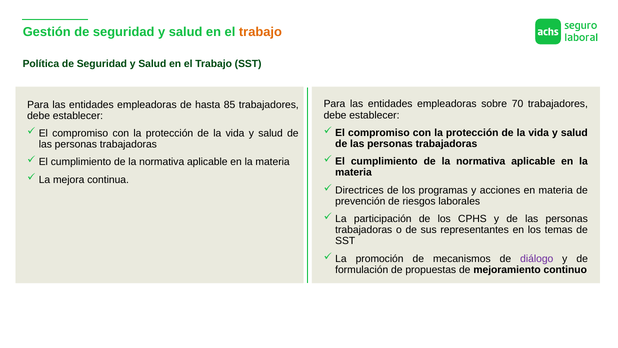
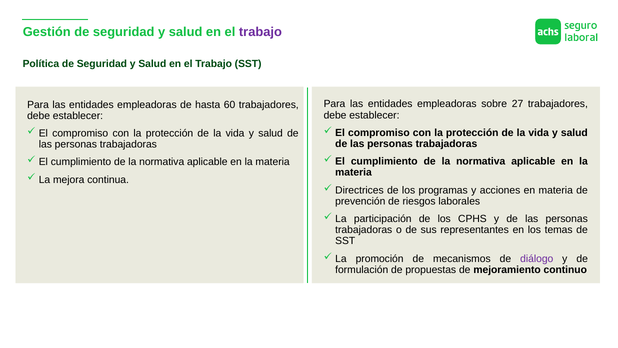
trabajo colour: orange -> purple (260, 32)
70: 70 -> 27 (518, 104)
85: 85 -> 60 (230, 105)
